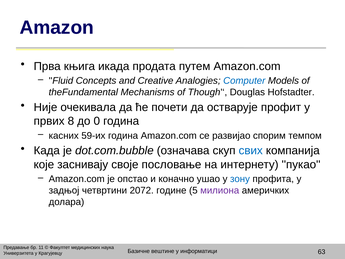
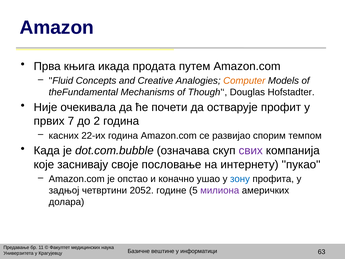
Computer colour: blue -> orange (244, 81)
8: 8 -> 7 (71, 121)
0: 0 -> 2 (97, 121)
59-их: 59-их -> 22-их (93, 135)
свих colour: blue -> purple (251, 151)
2072: 2072 -> 2052 (142, 190)
